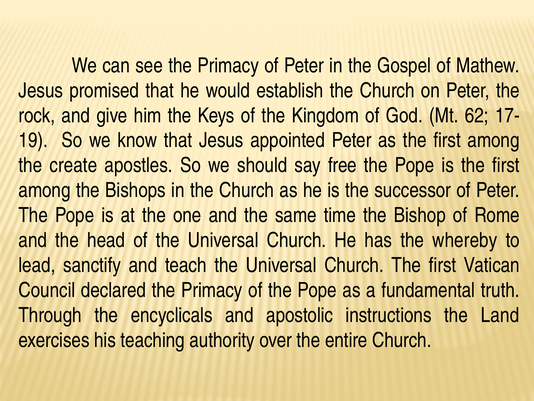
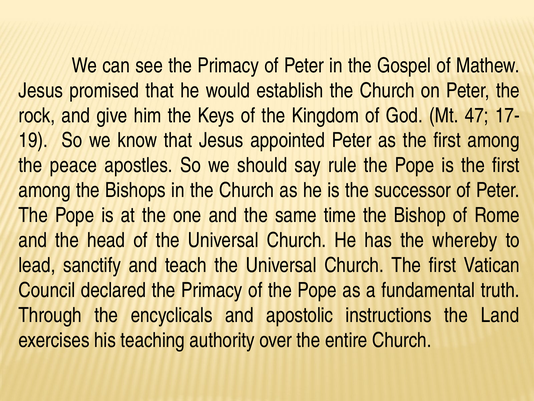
62: 62 -> 47 (477, 115)
create: create -> peace (73, 165)
free: free -> rule (342, 165)
